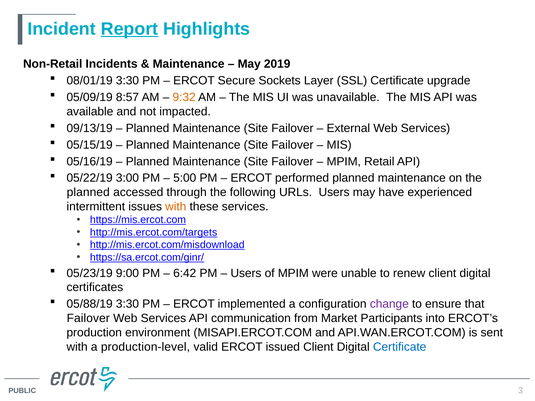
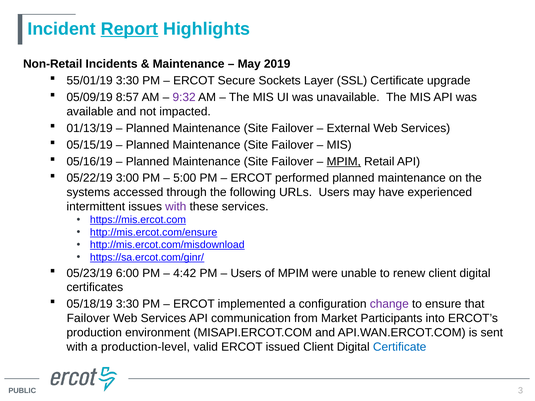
08/01/19: 08/01/19 -> 55/01/19 (90, 81)
9:32 colour: orange -> purple (184, 97)
09/13/19: 09/13/19 -> 01/13/19 (90, 128)
MPIM underline: none -> present (344, 162)
planned: planned -> systems (88, 192)
with colour: orange -> purple (176, 207)
http://mis.ercot.com/targets: http://mis.ercot.com/targets -> http://mis.ercot.com/ensure (154, 232)
9:00: 9:00 -> 6:00 (127, 273)
6:42: 6:42 -> 4:42 (185, 273)
05/88/19: 05/88/19 -> 05/18/19 (90, 304)
